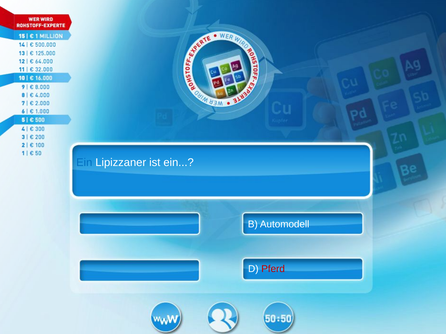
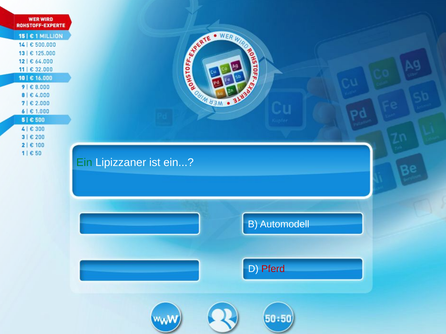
Ein colour: blue -> green (84, 163)
